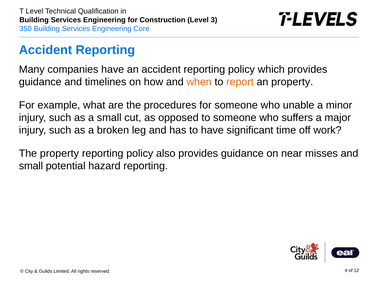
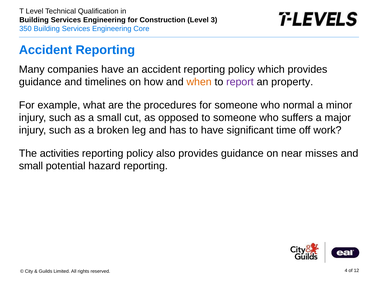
report colour: orange -> purple (240, 82)
unable: unable -> normal (299, 105)
The property: property -> activities (60, 154)
